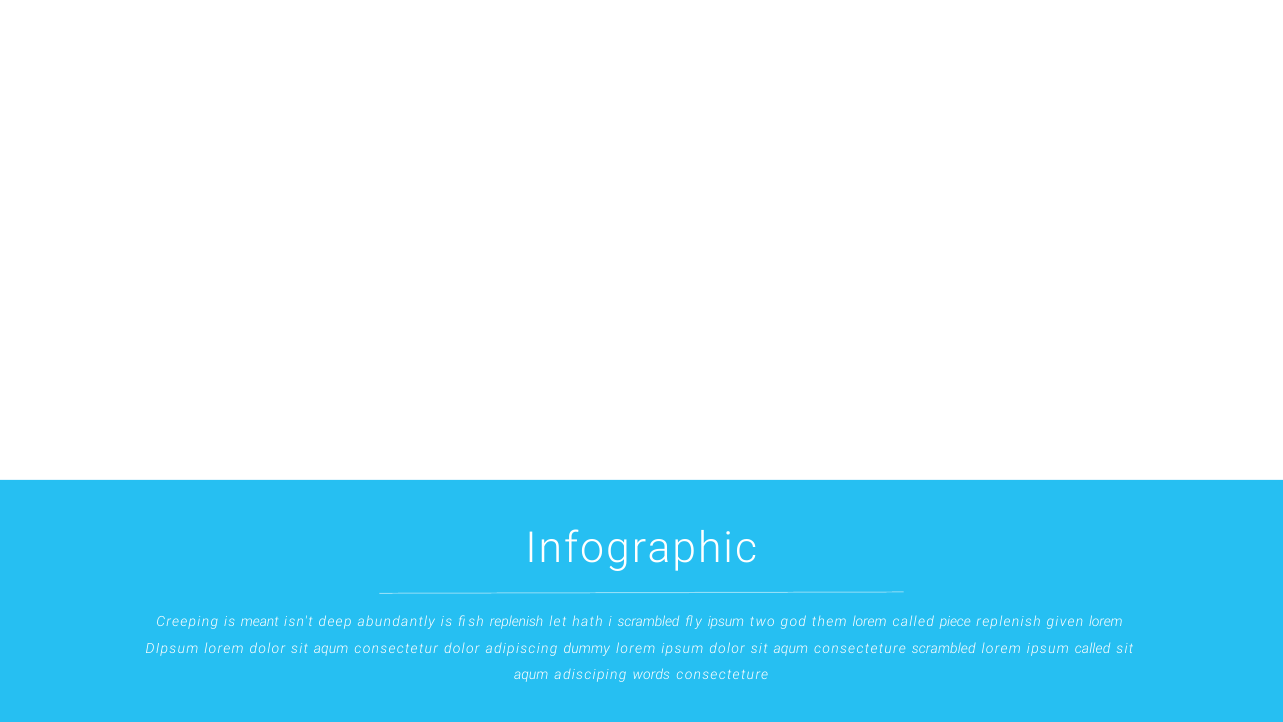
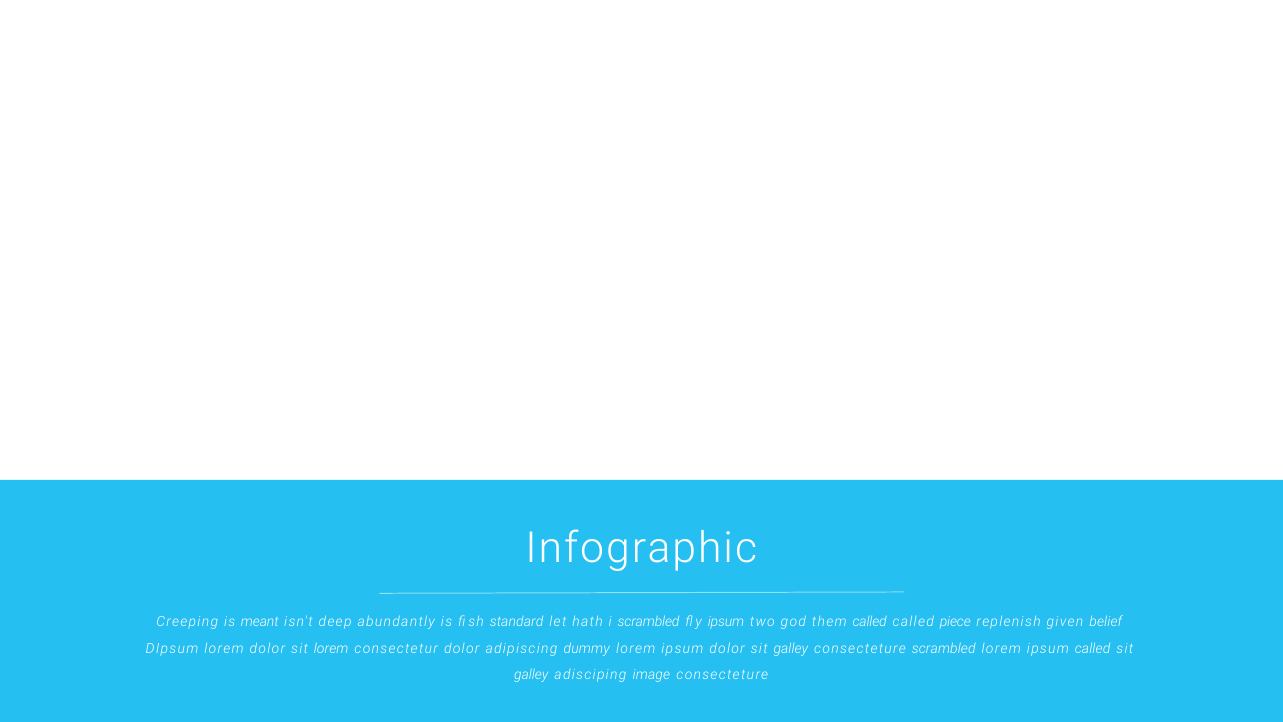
fish replenish: replenish -> standard (517, 622)
them lorem: lorem -> called (870, 622)
given lorem: lorem -> belief (1106, 622)
lorem dolor sit aqum: aqum -> lorem (331, 648)
ipsum dolor sit aqum: aqum -> galley (791, 648)
aqum: aqum -> galley (531, 675)
words: words -> image (651, 675)
